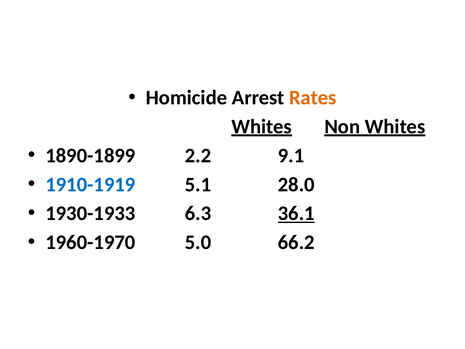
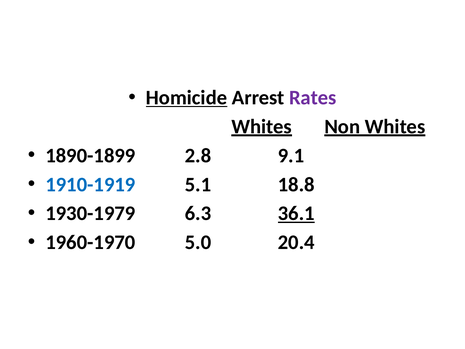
Homicide underline: none -> present (187, 98)
Rates colour: orange -> purple (313, 98)
2.2: 2.2 -> 2.8 (198, 155)
28.0: 28.0 -> 18.8 (296, 184)
1930-1933: 1930-1933 -> 1930-1979 (90, 213)
66.2: 66.2 -> 20.4 (296, 242)
